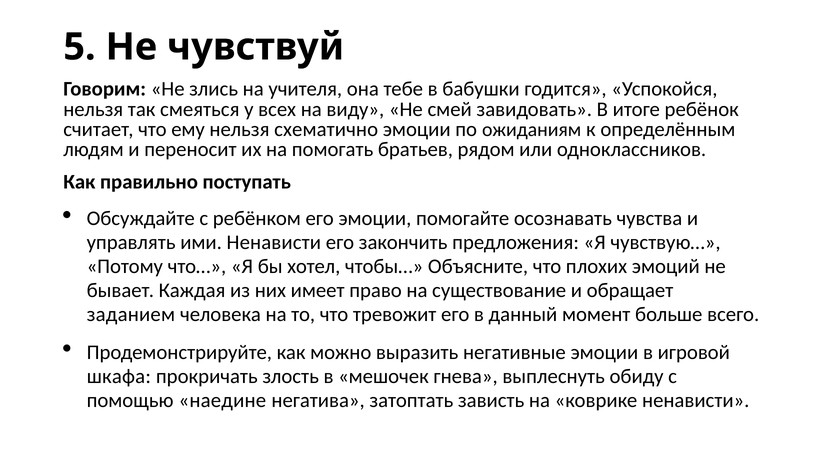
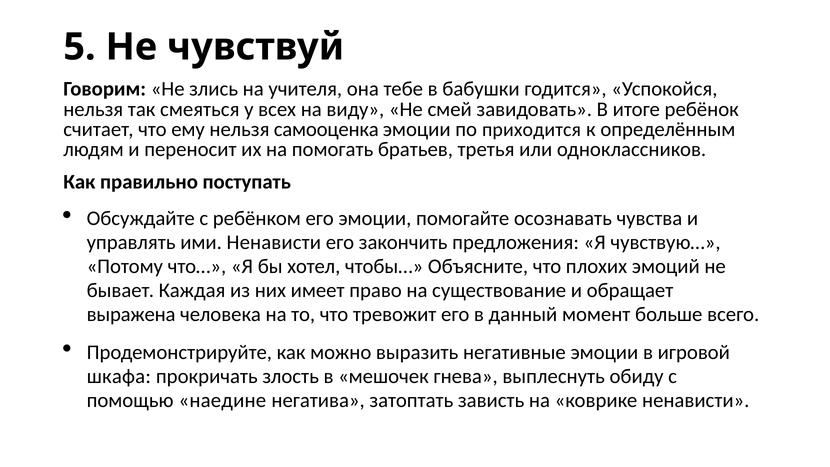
схематично: схематично -> самооценка (326, 129)
ожиданиям: ожиданиям -> приходится (532, 130)
рядом: рядом -> третья (486, 150)
заданием: заданием -> выражена (131, 314)
